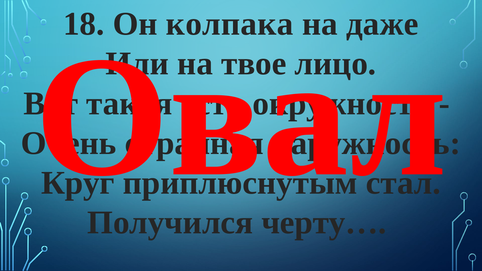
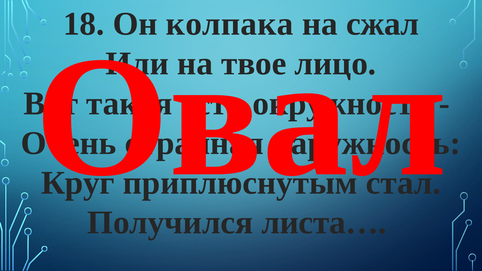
даже: даже -> сжал (383, 24)
черту…: черту… -> листа… (324, 223)
